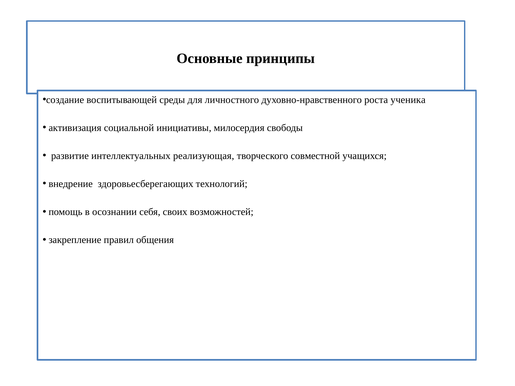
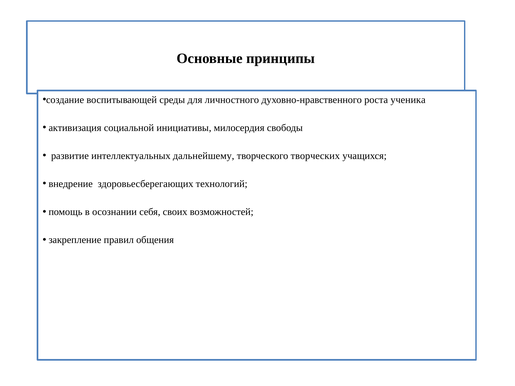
реализующая: реализующая -> дальнейшему (204, 156)
совместной: совместной -> творческих (315, 156)
